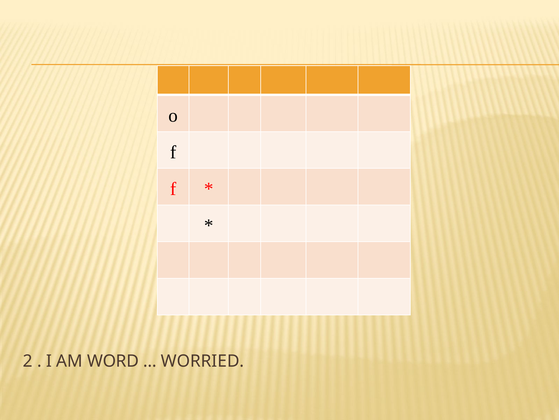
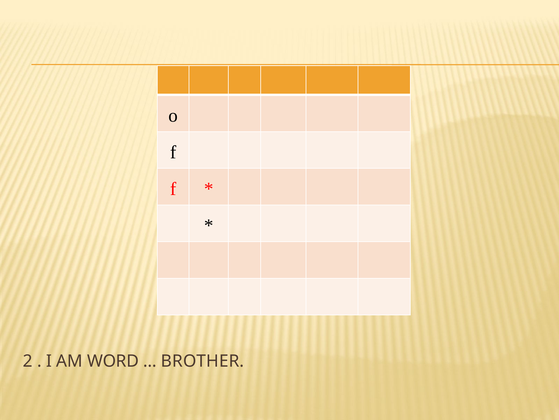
WORRIED: WORRIED -> BROTHER (203, 360)
